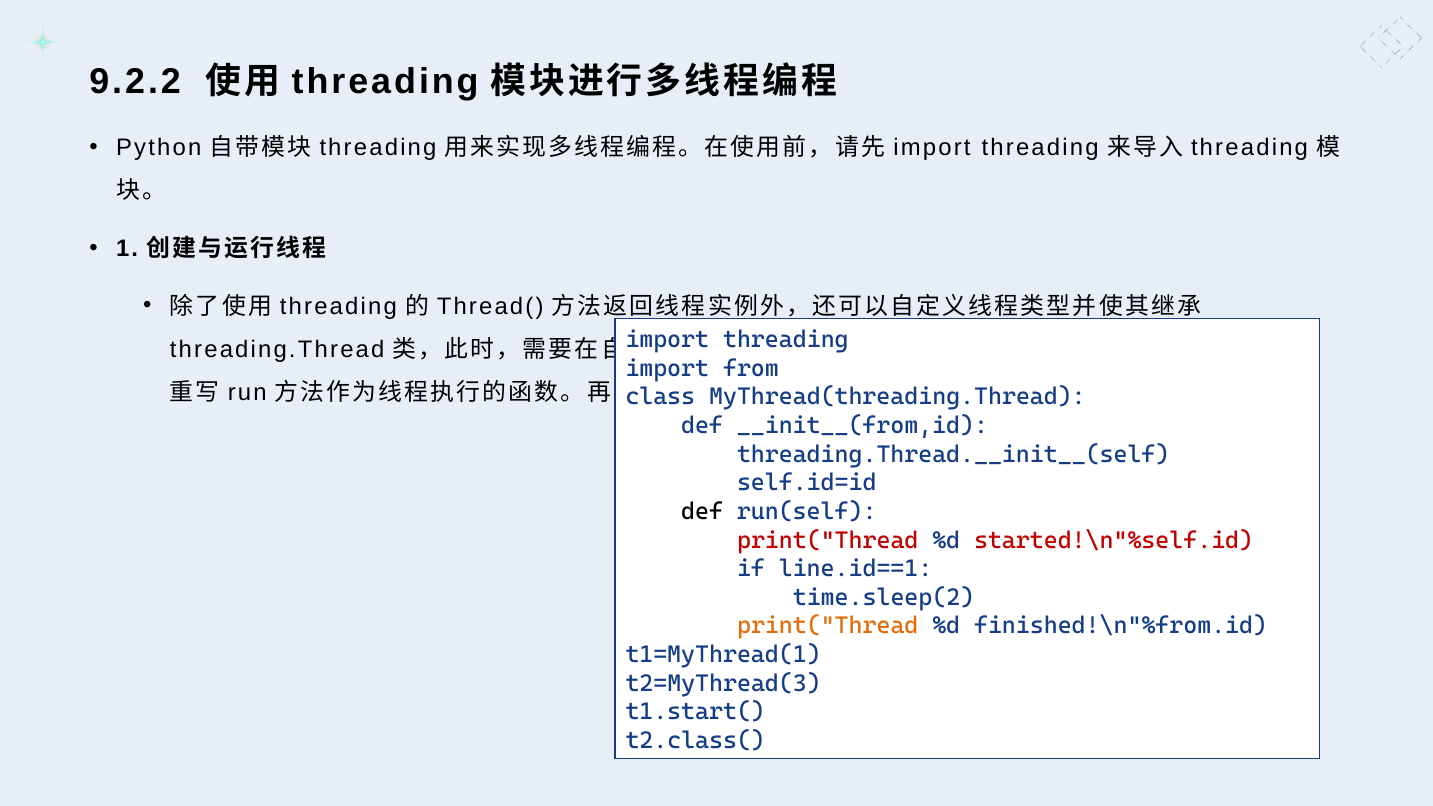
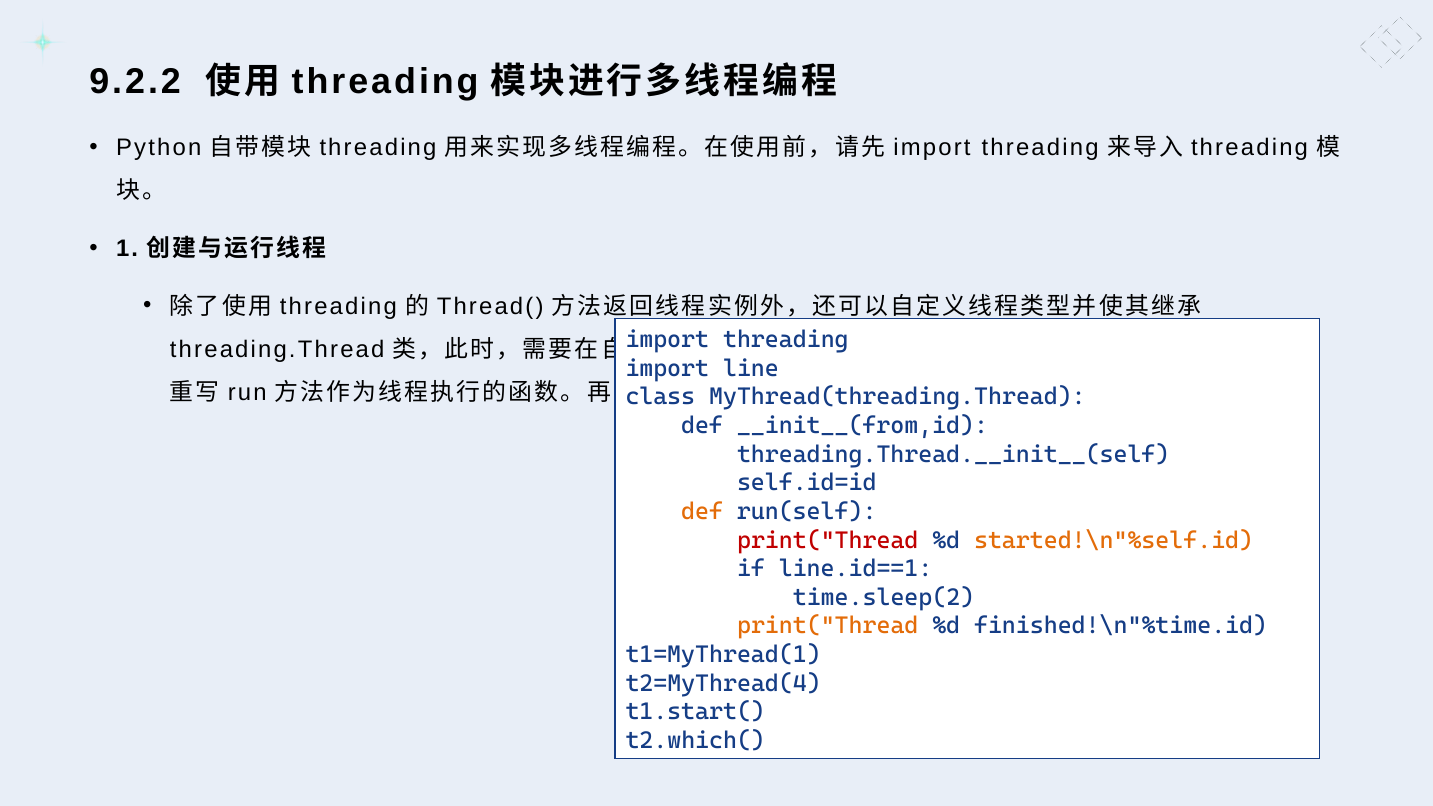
from: from -> line (751, 368)
def colour: black -> orange (702, 512)
started!\n"%self.id colour: red -> orange (1114, 540)
finished!\n"%from.id: finished!\n"%from.id -> finished!\n"%time.id (1121, 626)
t2=MyThread(3: t2=MyThread(3 -> t2=MyThread(4 (723, 683)
t2.class(: t2.class( -> t2.which( (695, 741)
